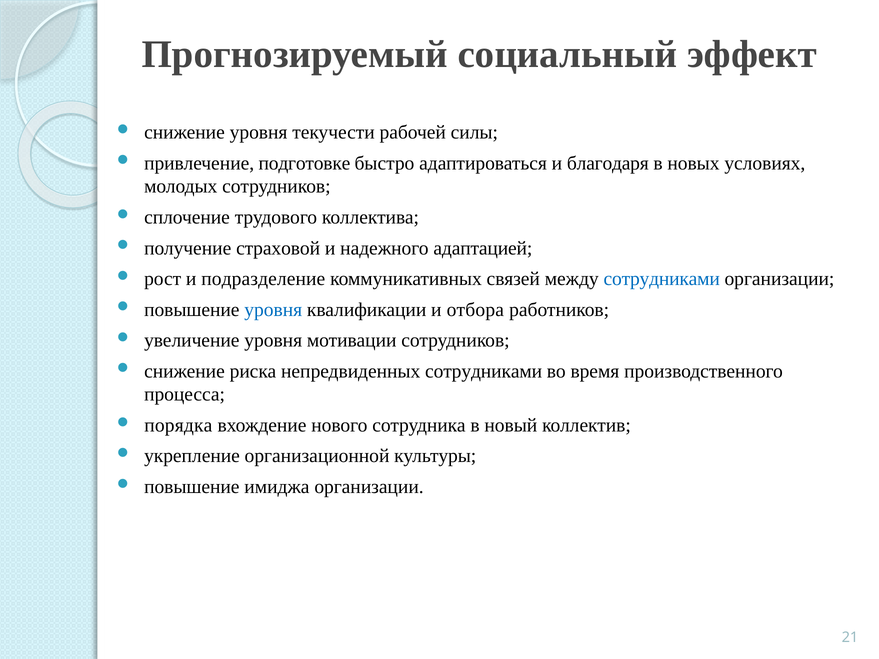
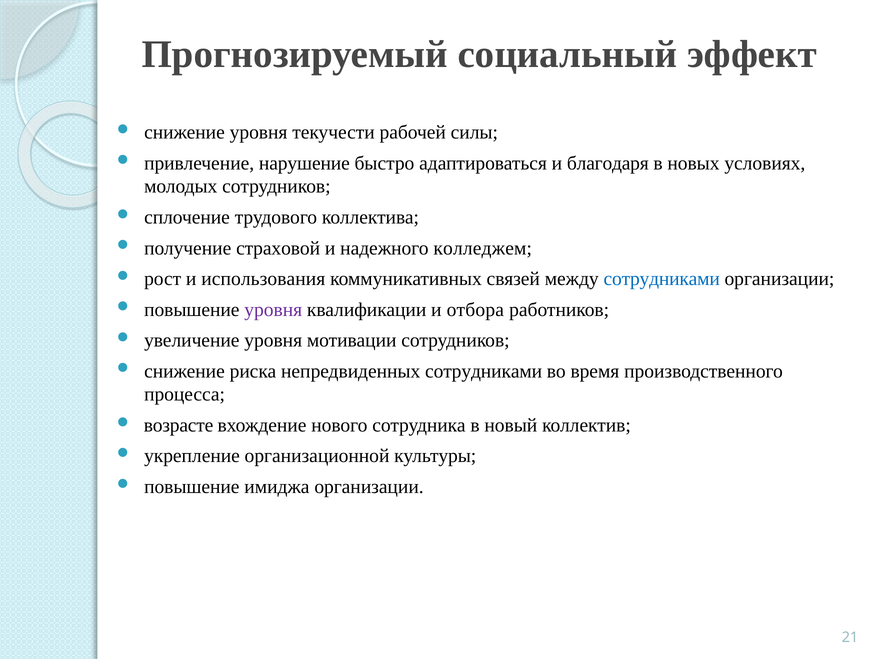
подготовке: подготовке -> нарушение (304, 163)
адаптацией: адаптацией -> колледжем (483, 248)
подразделение: подразделение -> использования (263, 279)
уровня colour: blue -> purple (273, 310)
порядка: порядка -> возрасте (179, 425)
